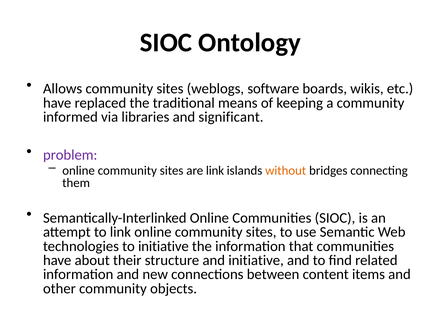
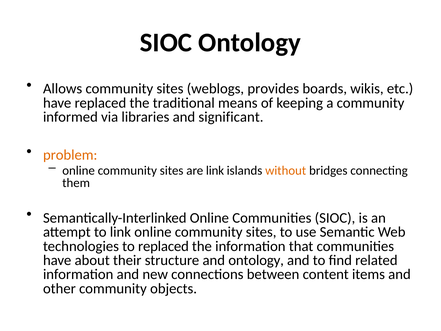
software: software -> provides (273, 89)
problem colour: purple -> orange (70, 155)
to initiative: initiative -> replaced (163, 246)
and initiative: initiative -> ontology (256, 260)
